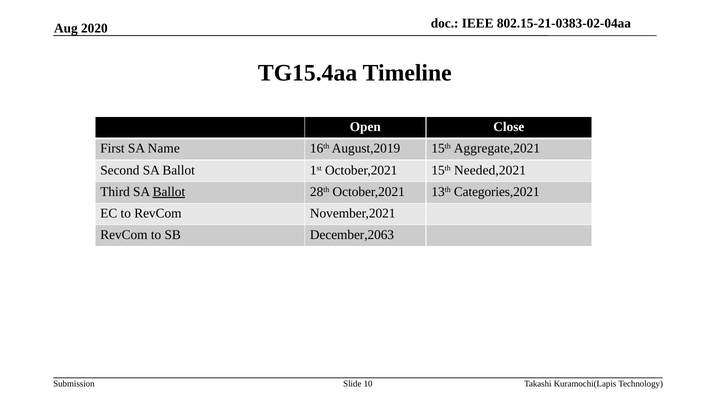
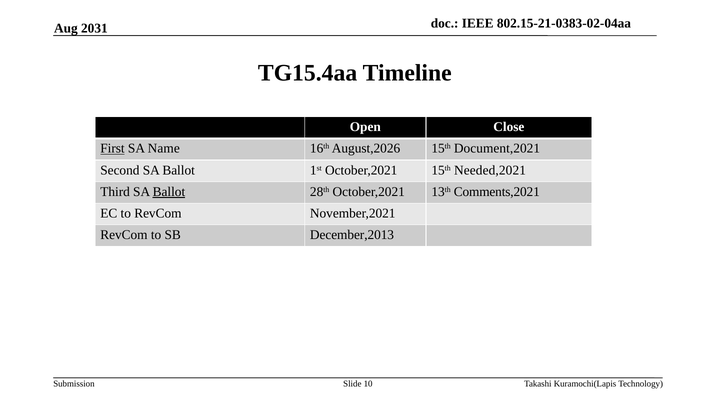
2020: 2020 -> 2031 (94, 28)
First underline: none -> present (113, 148)
August,2019: August,2019 -> August,2026 (366, 148)
Aggregate,2021: Aggregate,2021 -> Document,2021 (497, 148)
Categories,2021: Categories,2021 -> Comments,2021 (497, 192)
December,2063: December,2063 -> December,2013 (352, 235)
